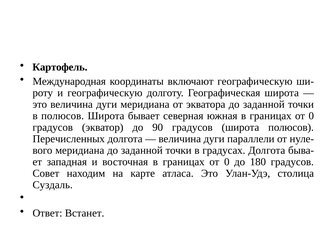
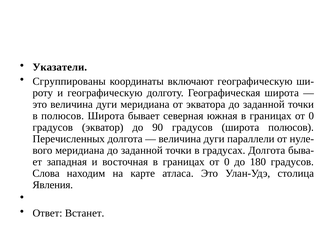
Картофель: Картофель -> Указатели (60, 67)
Международная: Международная -> Сгруппированы (69, 81)
Совет: Совет -> Слова (46, 174)
Суздаль: Суздаль -> Явления (53, 185)
